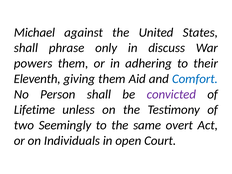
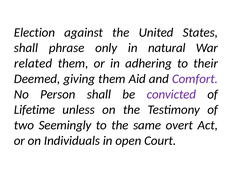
Michael: Michael -> Election (34, 32)
discuss: discuss -> natural (167, 48)
powers: powers -> related (33, 63)
Eleventh: Eleventh -> Deemed (37, 79)
Comfort colour: blue -> purple (195, 79)
